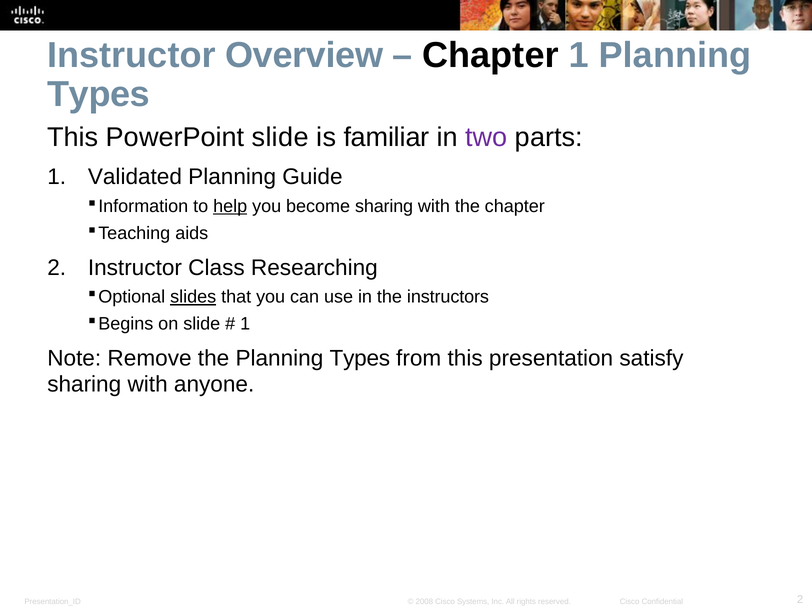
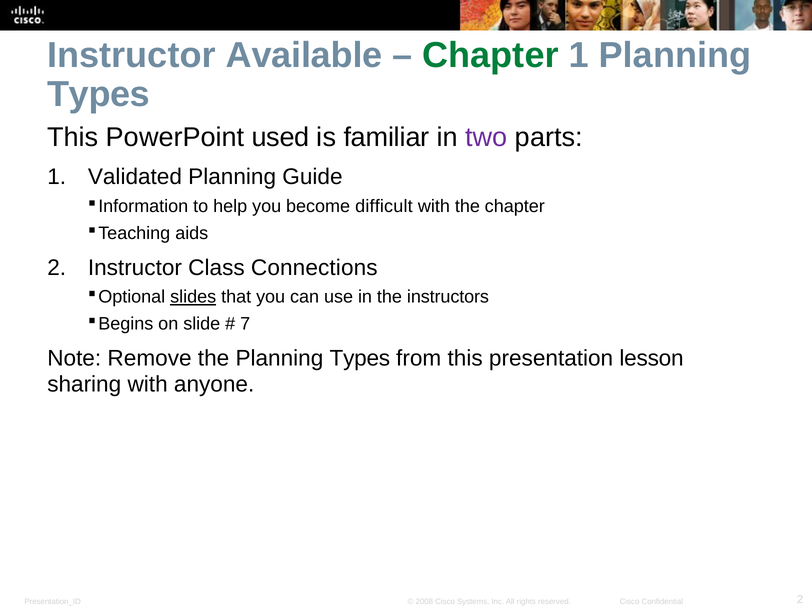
Overview: Overview -> Available (304, 55)
Chapter colour: black -> green (490, 55)
PowerPoint slide: slide -> used (280, 137)
help underline: present -> none (230, 206)
become sharing: sharing -> difficult (384, 206)
Researching: Researching -> Connections (314, 268)
1: 1 -> 7 (245, 324)
satisfy: satisfy -> lesson (652, 358)
